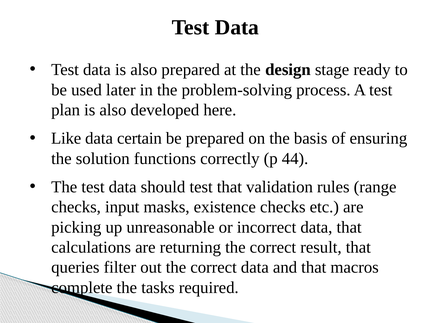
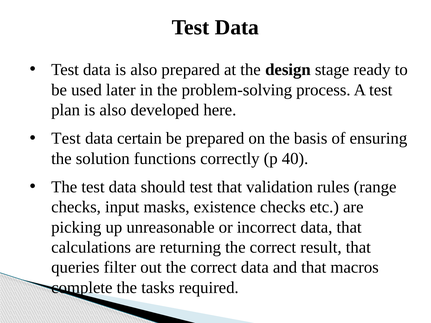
Like: Like -> Test (66, 139)
44: 44 -> 40 (295, 159)
